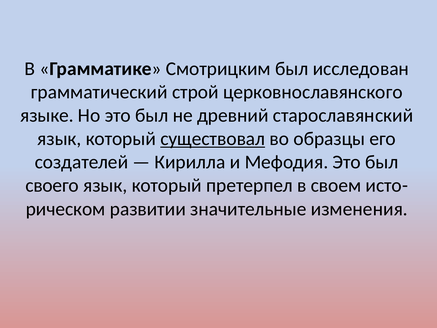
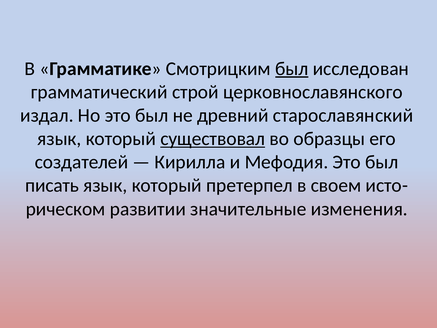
был underline: none -> present (292, 69)
языке: языке -> издал (47, 115)
своего: своего -> писать (52, 185)
